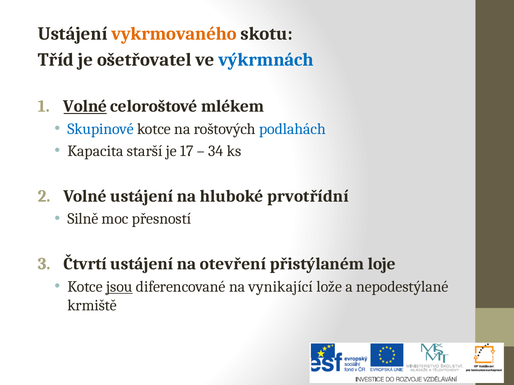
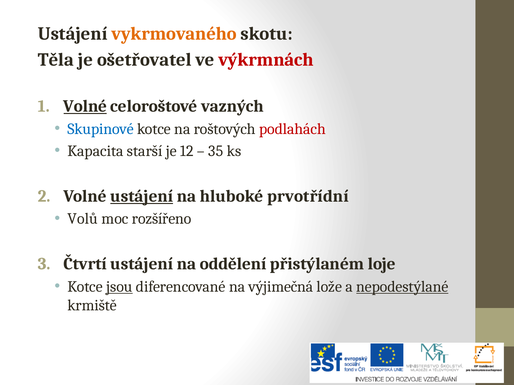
Tříd: Tříd -> Těla (56, 60)
výkrmnách colour: blue -> red (266, 60)
mlékem: mlékem -> vazných (232, 106)
podlahách colour: blue -> red (292, 129)
17: 17 -> 12 (187, 151)
34: 34 -> 35 (216, 151)
ustájení underline: none -> present (142, 196)
Silně: Silně -> Volů (83, 219)
přesností: přesností -> rozšířeno (162, 219)
otevření: otevření -> oddělení (233, 264)
vynikající: vynikající -> výjimečná (281, 287)
nepodestýlané underline: none -> present (402, 287)
